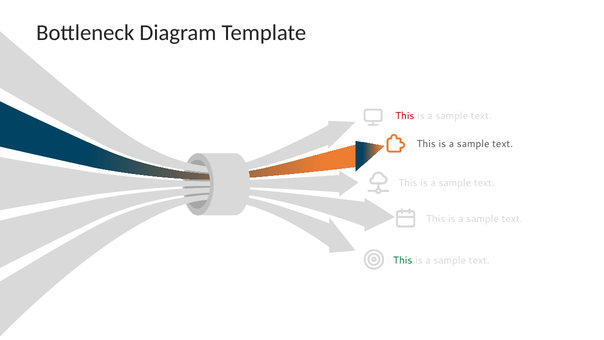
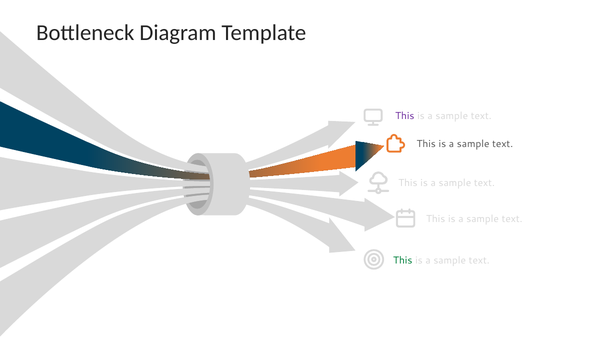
This colour: red -> purple (405, 116)
